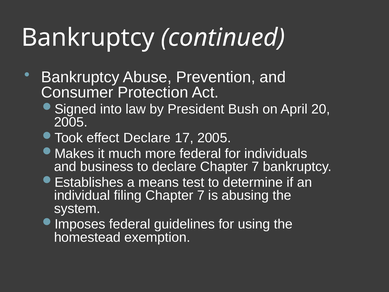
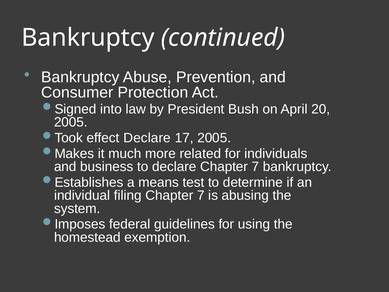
more federal: federal -> related (200, 153)
